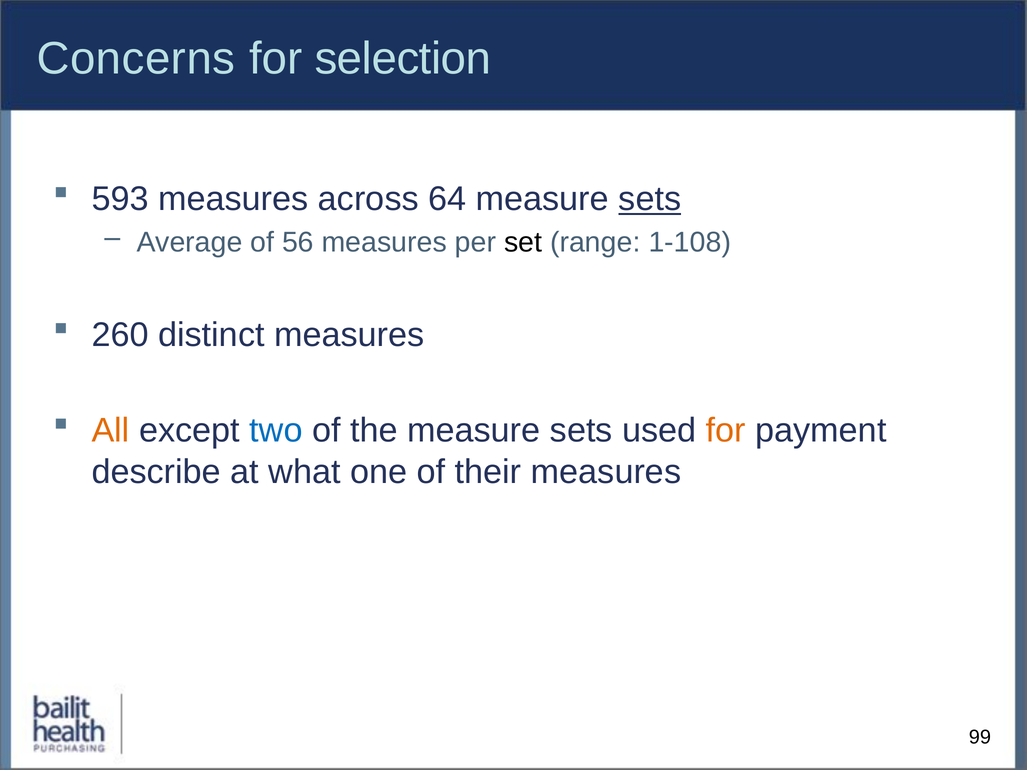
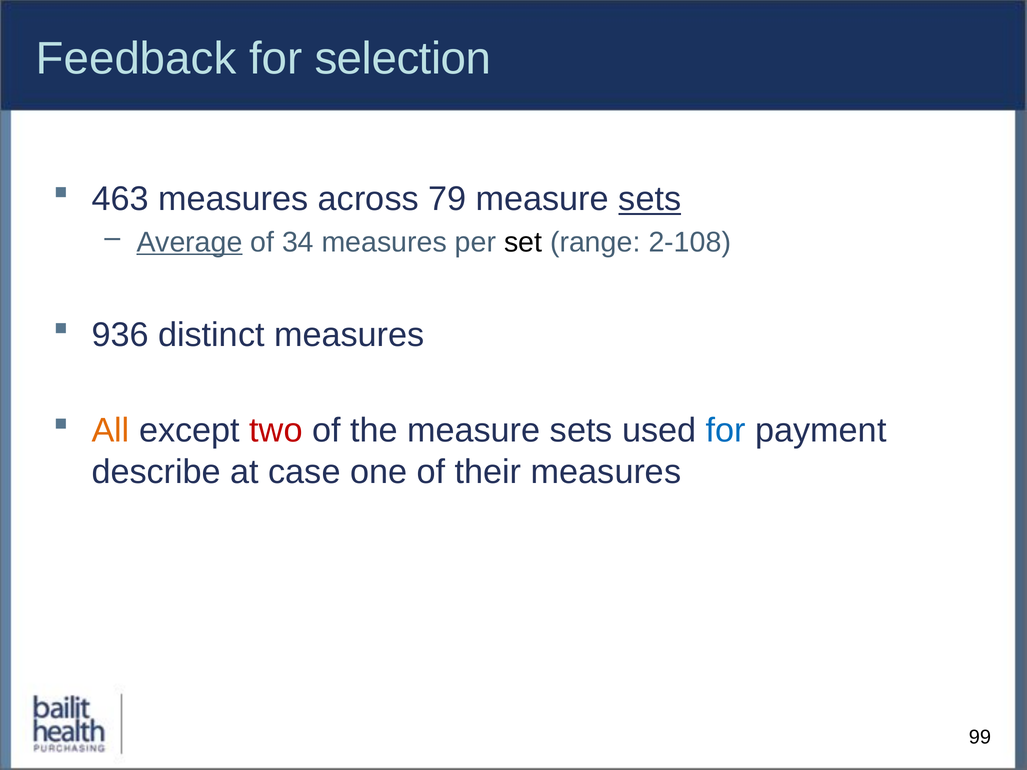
Concerns: Concerns -> Feedback (136, 59)
593: 593 -> 463 (120, 199)
64: 64 -> 79 (447, 199)
Average underline: none -> present (189, 242)
56: 56 -> 34 (298, 242)
1-108: 1-108 -> 2-108 (690, 242)
260: 260 -> 936 (120, 335)
two colour: blue -> red (276, 431)
for colour: orange -> blue (726, 431)
what: what -> case (304, 472)
